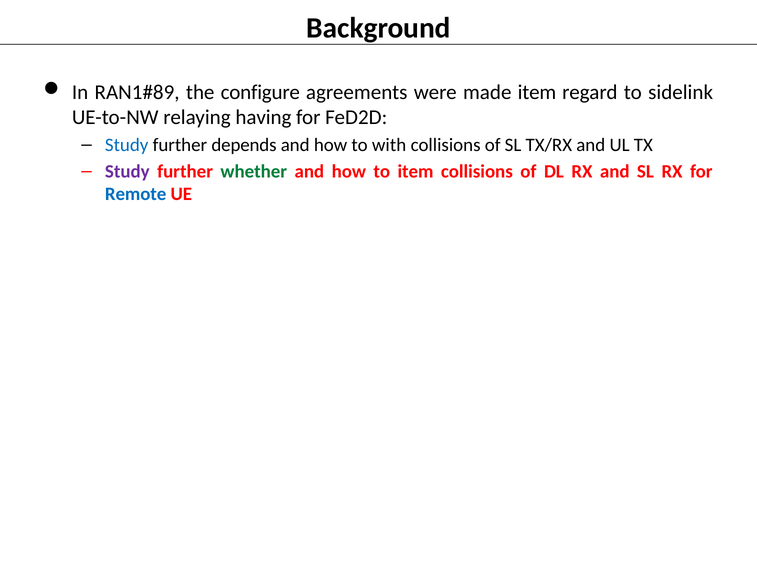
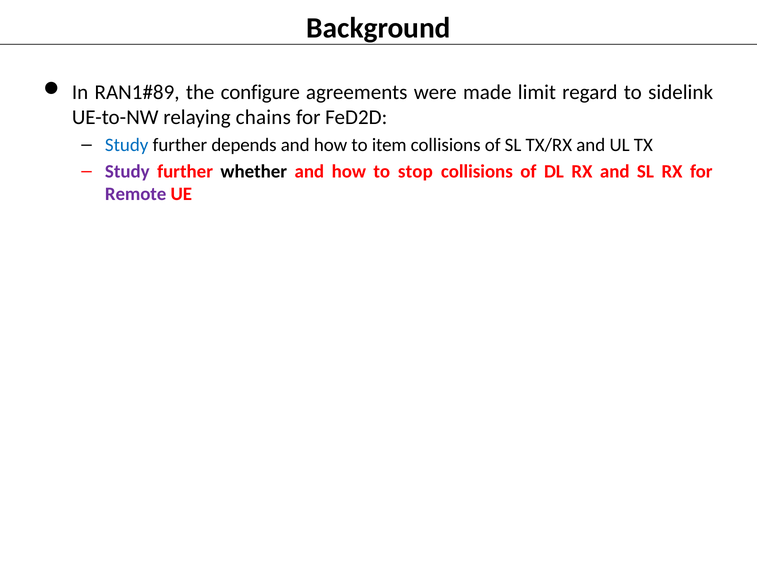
made item: item -> limit (537, 92)
having: having -> chains (263, 117)
with: with -> item (389, 145)
whether colour: green -> black (254, 171)
to item: item -> stop (415, 171)
Remote colour: blue -> purple (136, 194)
